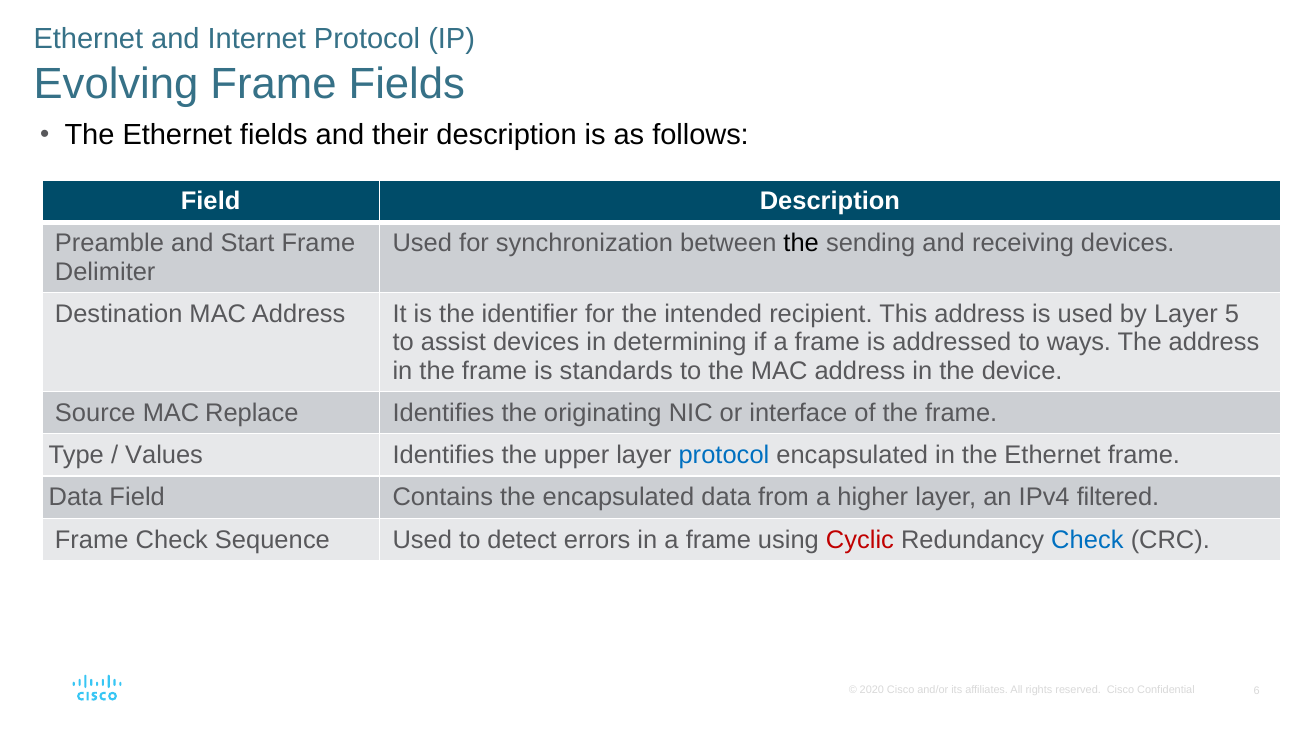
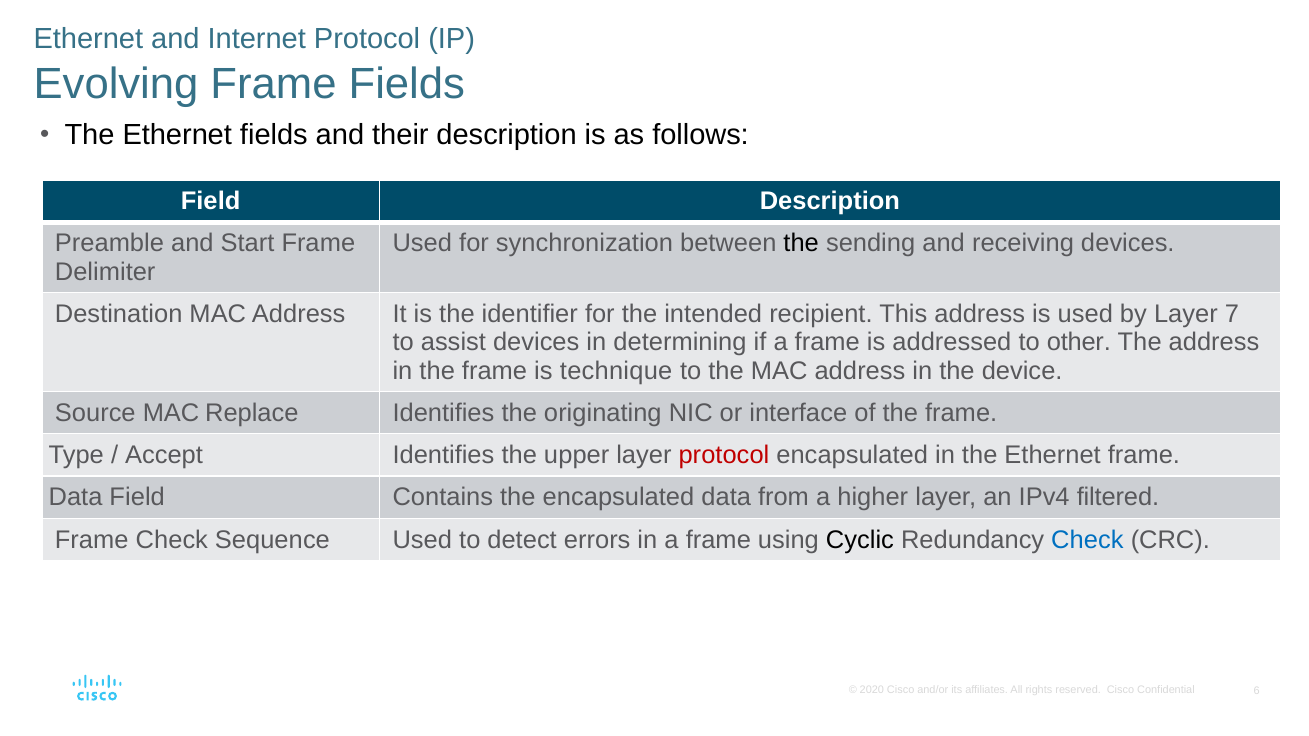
5: 5 -> 7 (1232, 314)
ways: ways -> other (1079, 343)
standards: standards -> technique (616, 371)
Values: Values -> Accept (164, 455)
protocol colour: blue -> red (724, 455)
Cyclic colour: red -> black (860, 540)
